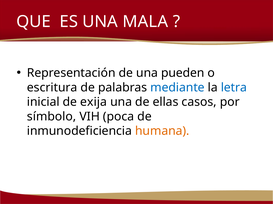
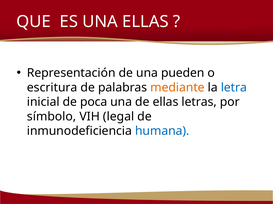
UNA MALA: MALA -> ELLAS (145, 22)
mediante colour: blue -> orange (177, 88)
exija: exija -> poca (94, 102)
casos: casos -> letras (199, 102)
poca: poca -> legal (119, 117)
humana colour: orange -> blue (162, 131)
